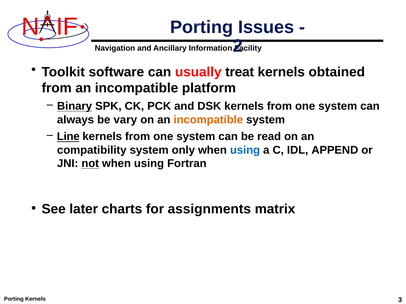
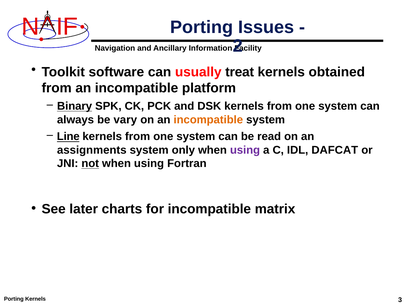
compatibility: compatibility -> assignments (92, 150)
using colour: blue -> purple (245, 150)
APPEND: APPEND -> DAFCAT (335, 150)
for assignments: assignments -> incompatible (209, 209)
